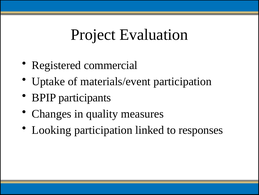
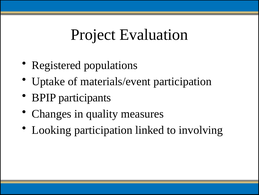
commercial: commercial -> populations (111, 65)
responses: responses -> involving (201, 130)
